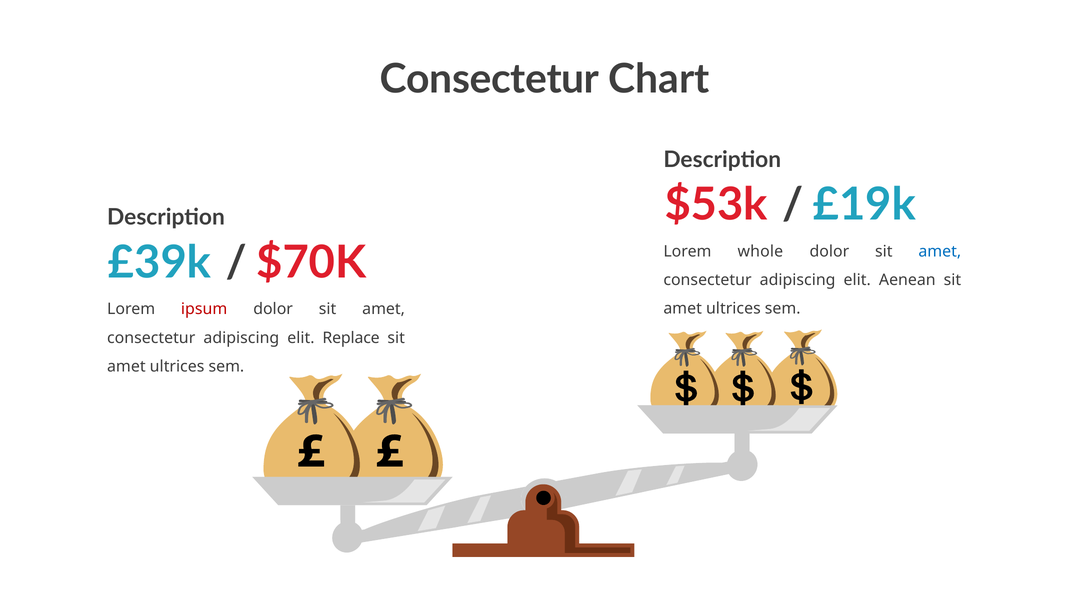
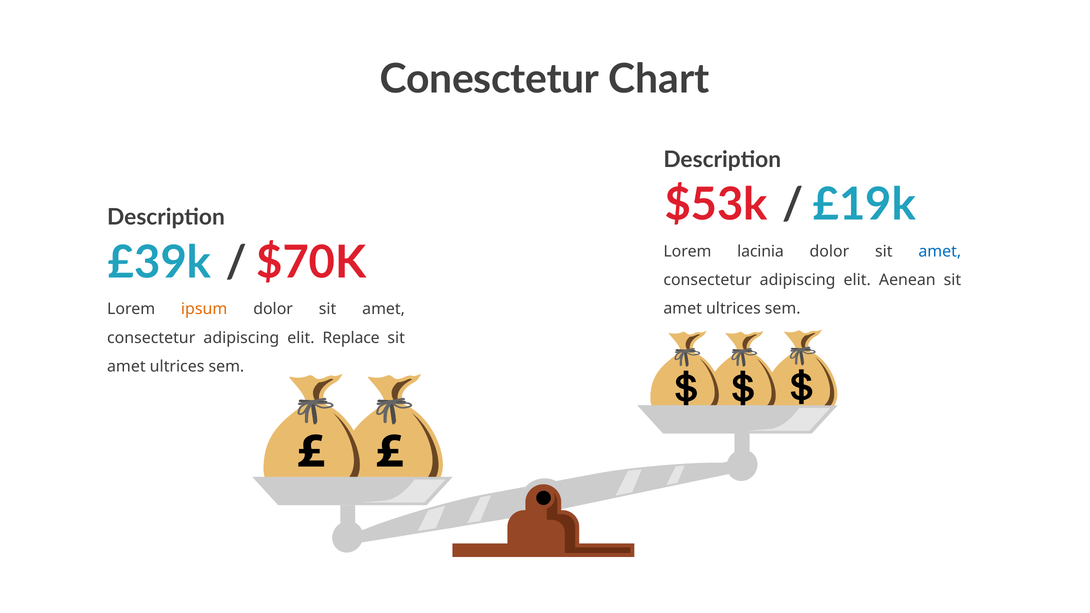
Consectetur: Consectetur -> Conesctetur (489, 80)
whole: whole -> lacinia (761, 251)
ipsum colour: red -> orange (204, 309)
